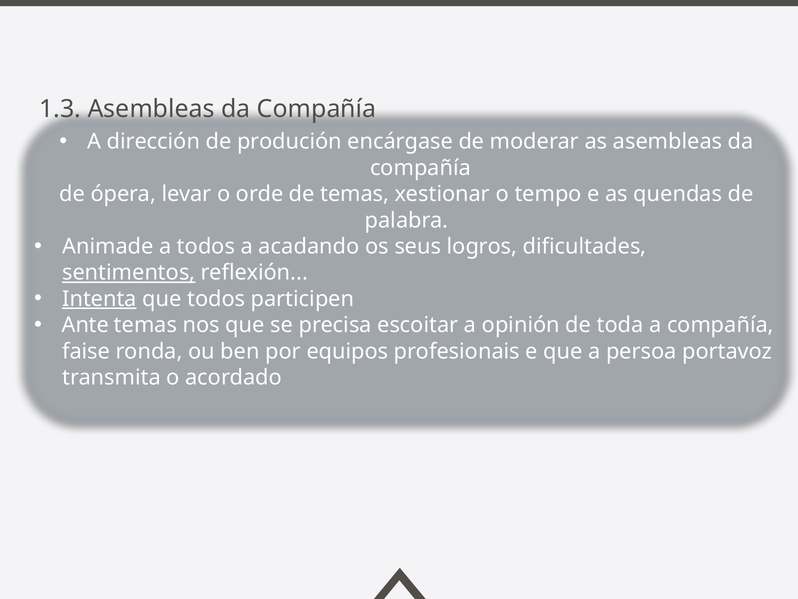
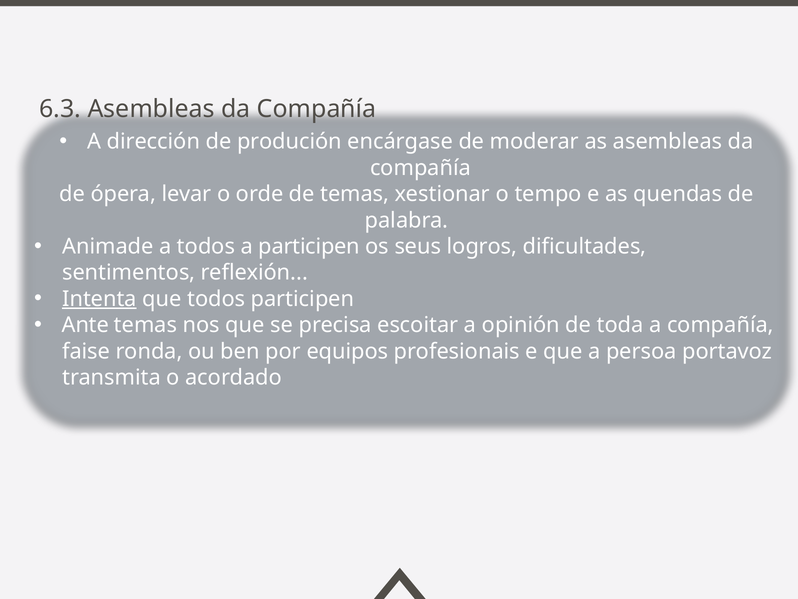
1.3: 1.3 -> 6.3 (60, 109)
a acadando: acadando -> participen (309, 246)
sentimentos underline: present -> none (129, 273)
